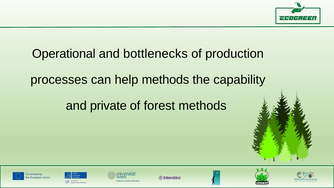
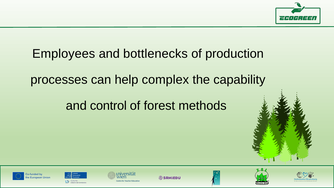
Operational: Operational -> Employees (64, 54)
help methods: methods -> complex (165, 80)
private: private -> control (108, 106)
